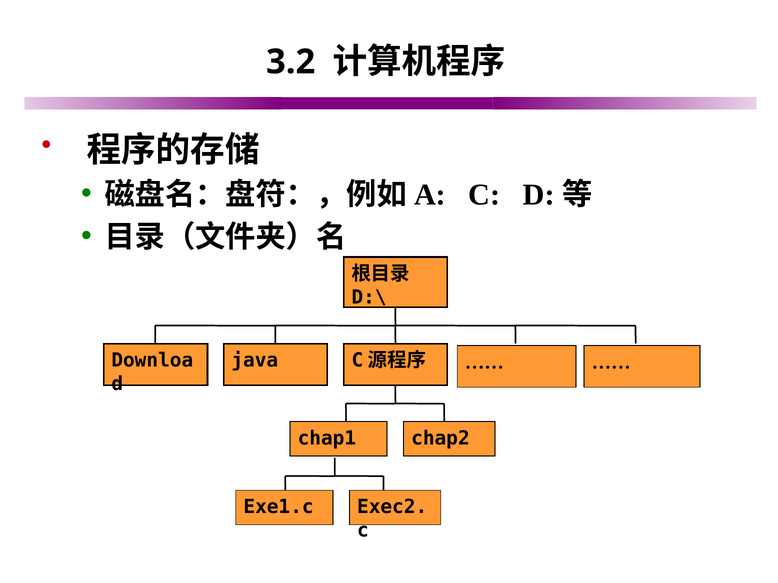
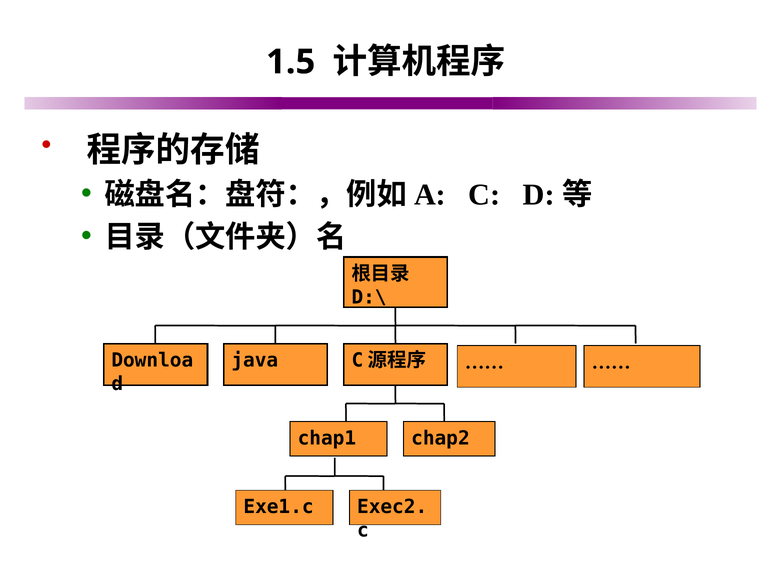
3.2: 3.2 -> 1.5 (291, 62)
